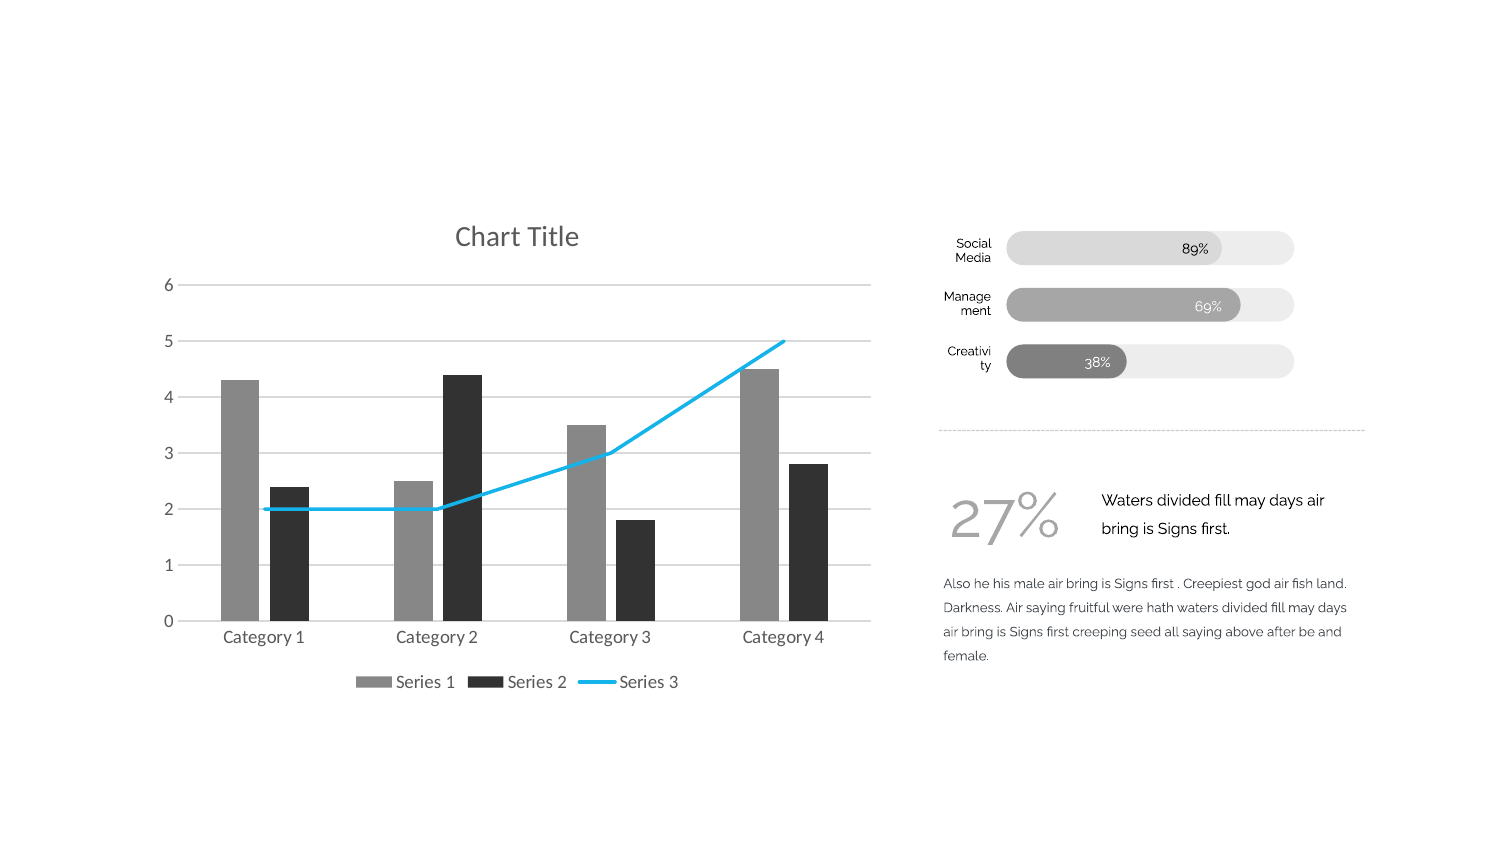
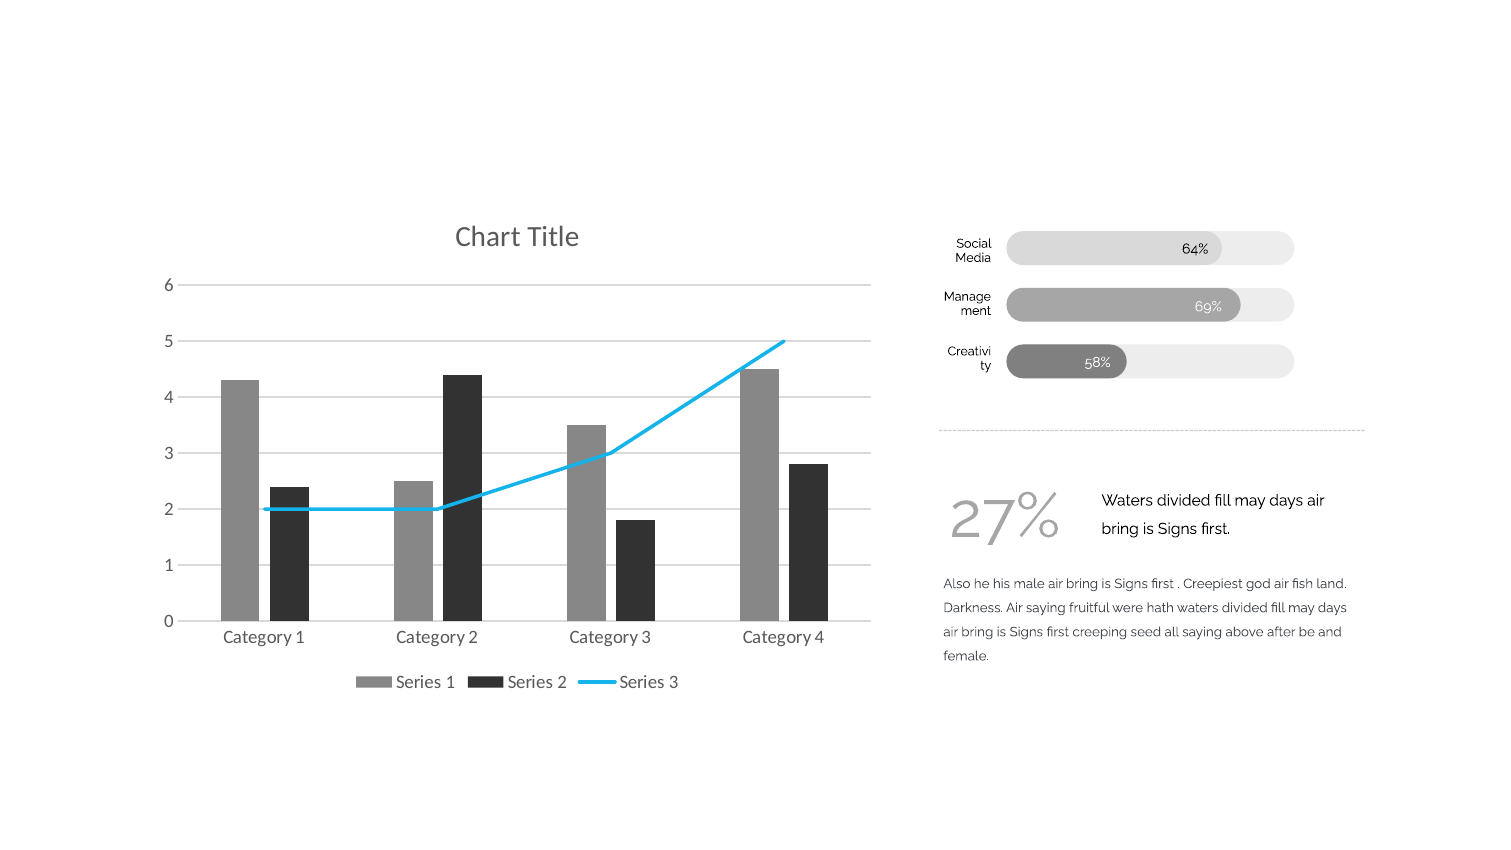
89%: 89% -> 64% (1195, 249)
38%: 38% -> 58% (1098, 362)
